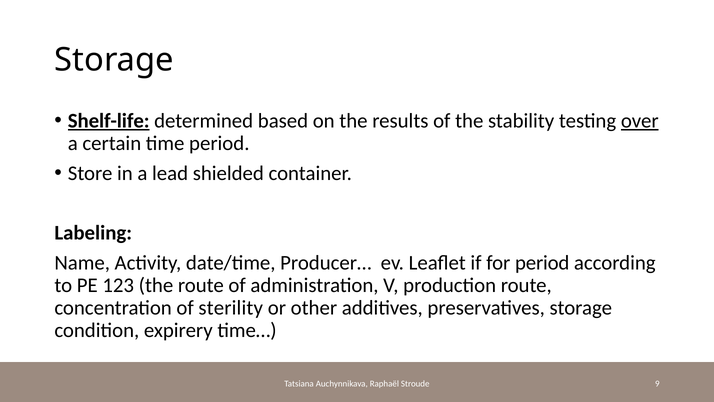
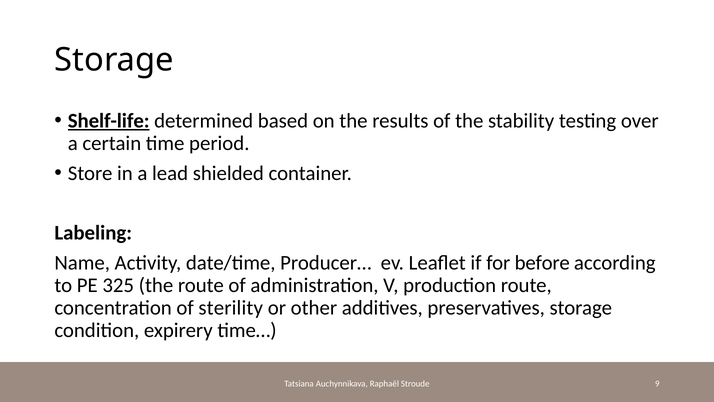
over underline: present -> none (640, 121)
for period: period -> before (542, 263)
123: 123 -> 325 (118, 285)
